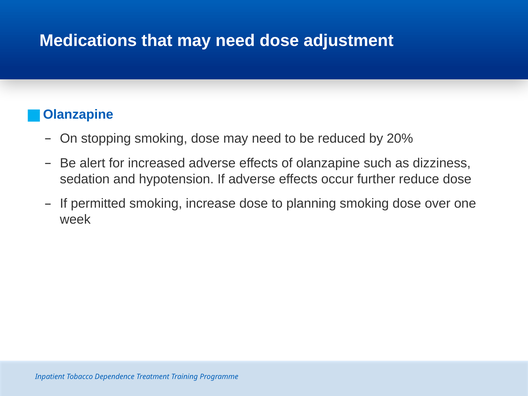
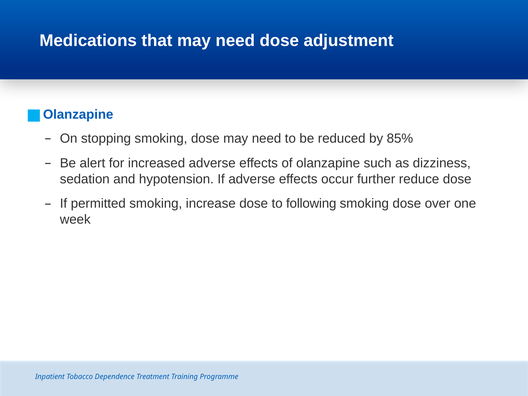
20%: 20% -> 85% (400, 138)
planning: planning -> following (311, 204)
